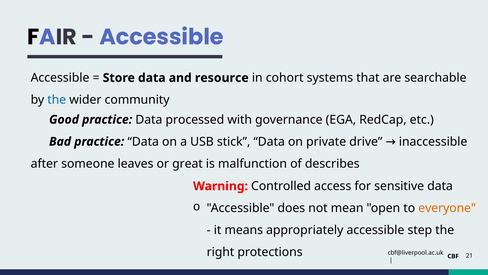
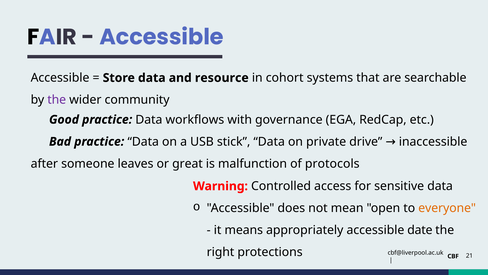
the colour: blue -> purple (57, 100)
processed: processed -> workflows (195, 119)
describes: describes -> protocols (332, 163)
step: step -> date (420, 230)
